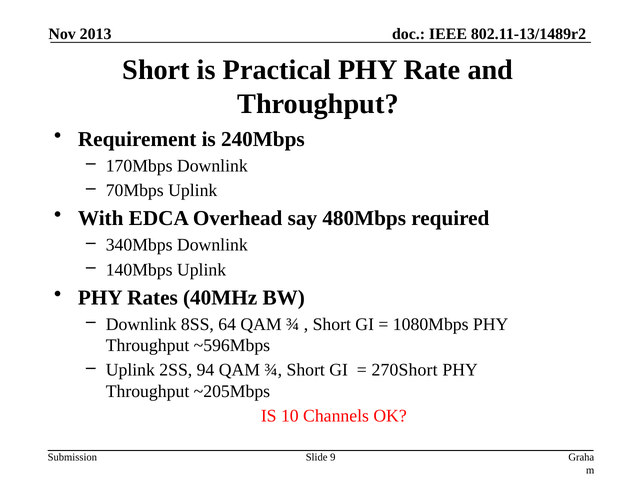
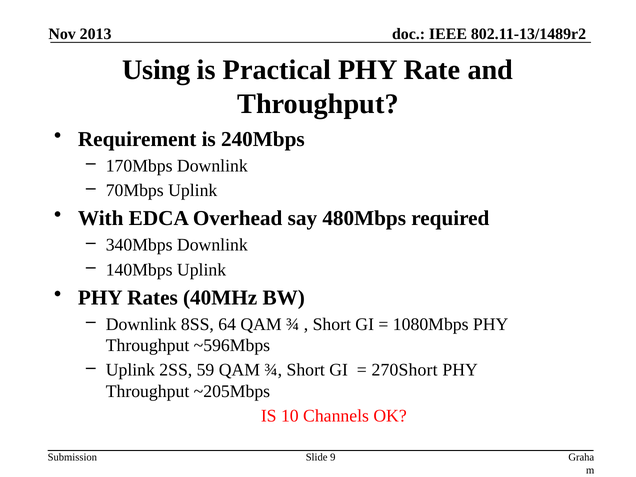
Short: Short -> Using (156, 70)
94: 94 -> 59 (205, 370)
